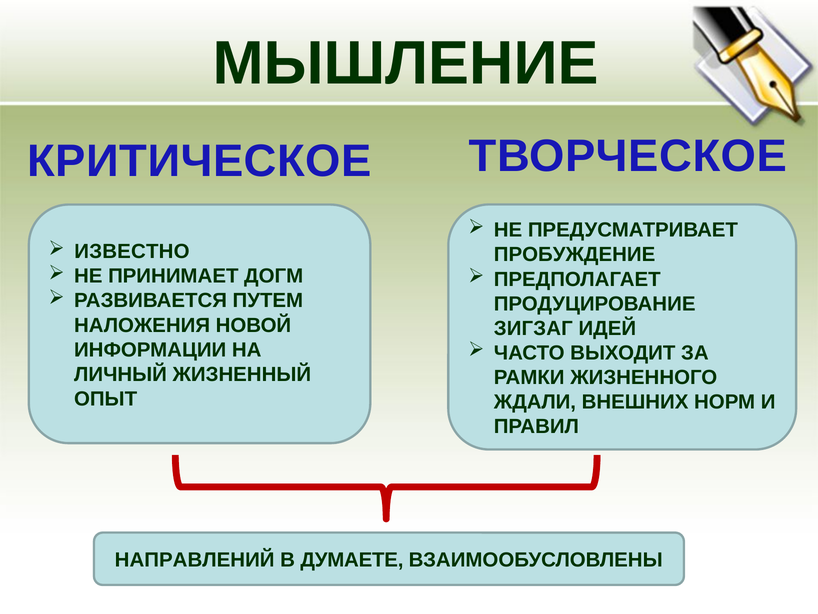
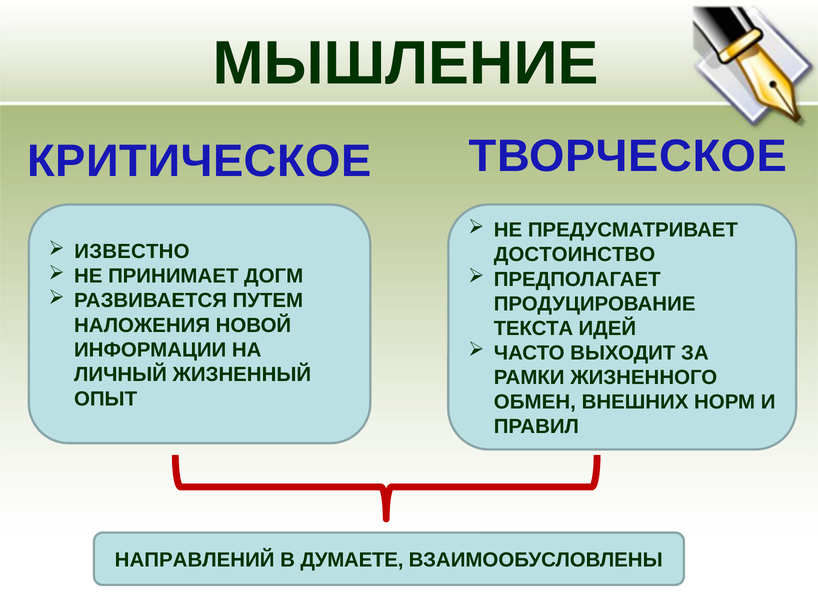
ПРОБУЖДЕНИЕ: ПРОБУЖДЕНИЕ -> ДОСТОИНСТВО (575, 254)
ЗИГЗАГ: ЗИГЗАГ -> ТЕКСТА (533, 328)
ЖДАЛИ: ЖДАЛИ -> ОБМЕН (535, 402)
